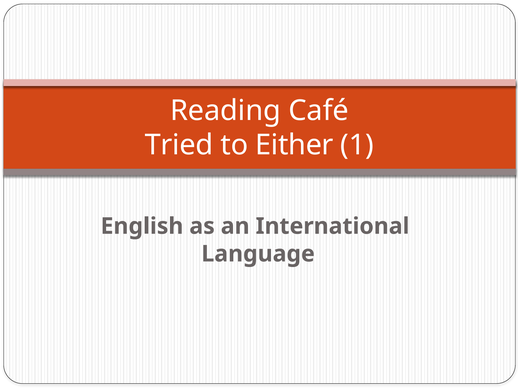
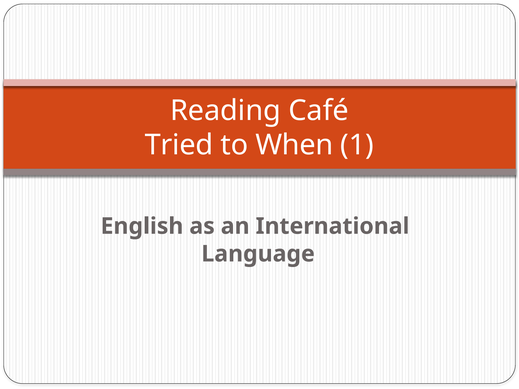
Either: Either -> When (294, 145)
